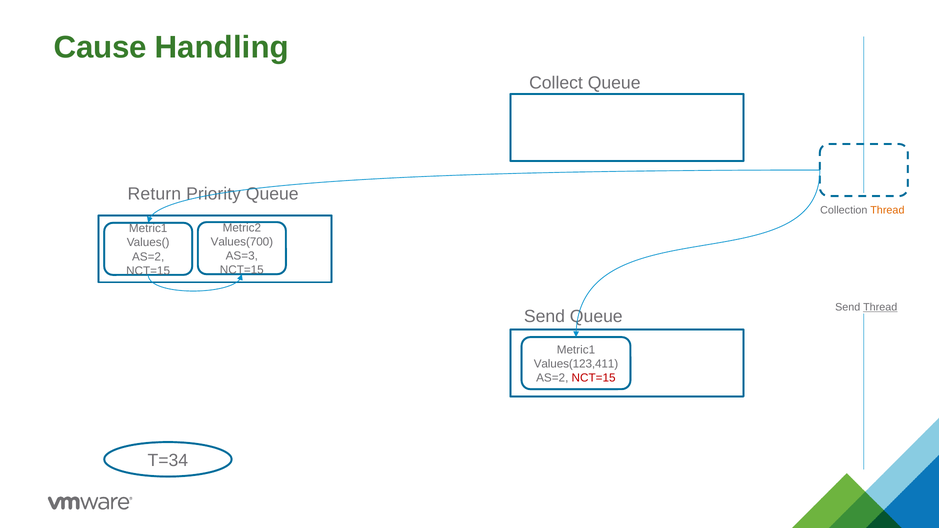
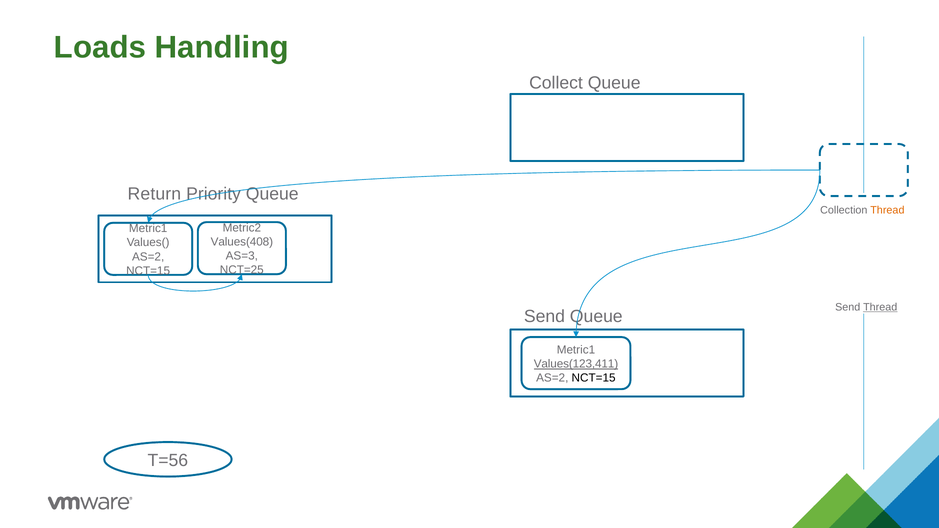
Cause: Cause -> Loads (100, 48)
Values(700: Values(700 -> Values(408 (242, 242)
NCT=15: NCT=15 -> NCT=25 (242, 270)
Values(123,411 underline: none -> present (576, 364)
NCT=15 colour: red -> black (594, 378)
T=34: T=34 -> T=56 (168, 461)
